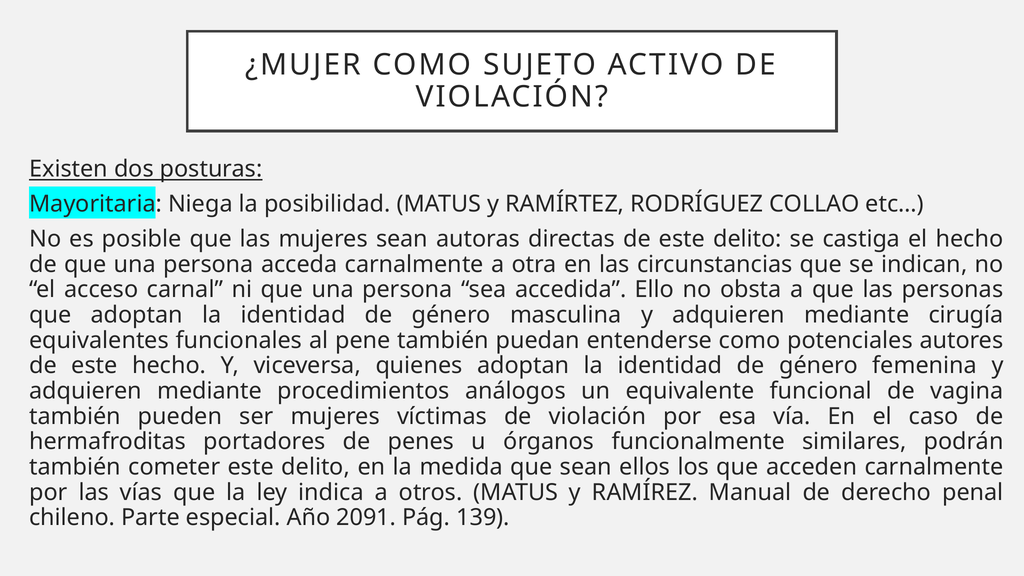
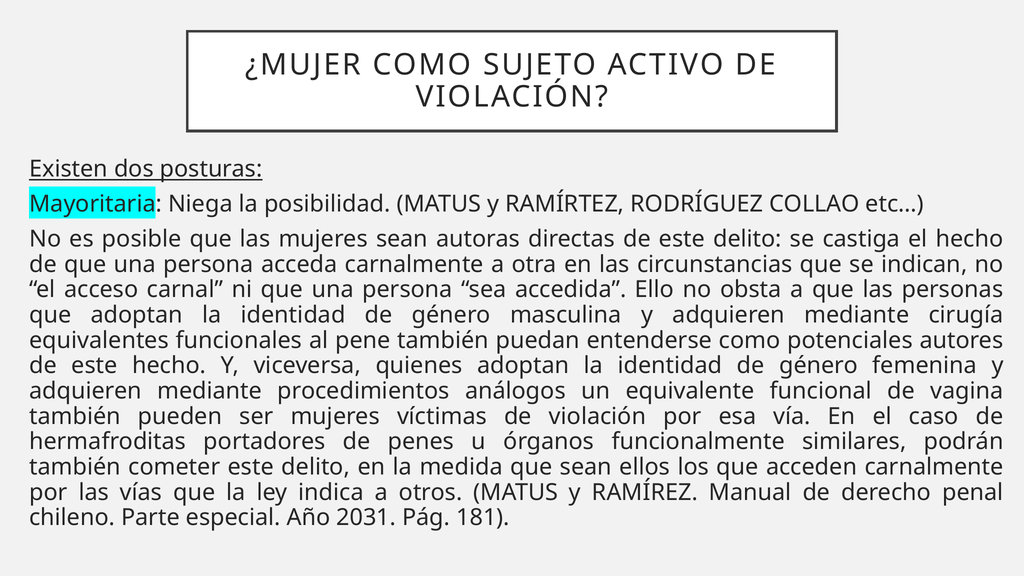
2091: 2091 -> 2031 (366, 518)
139: 139 -> 181 (483, 518)
